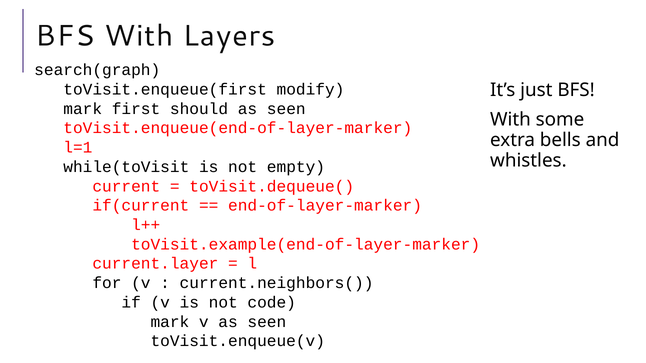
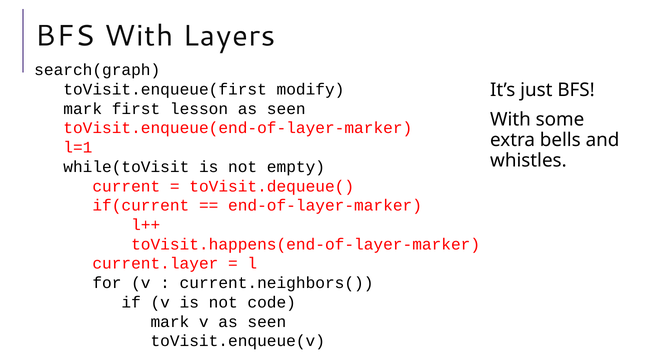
should: should -> lesson (199, 109)
toVisit.example(end-of-layer-marker: toVisit.example(end-of-layer-marker -> toVisit.happens(end-of-layer-marker (306, 245)
